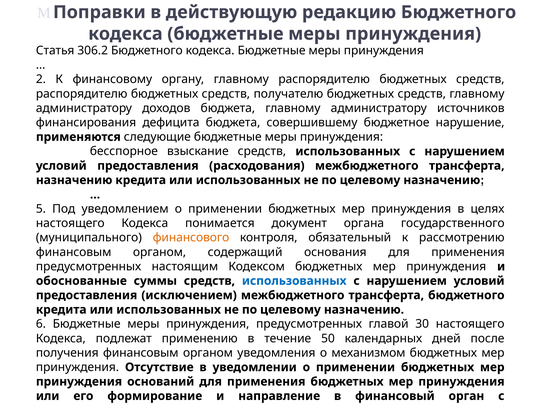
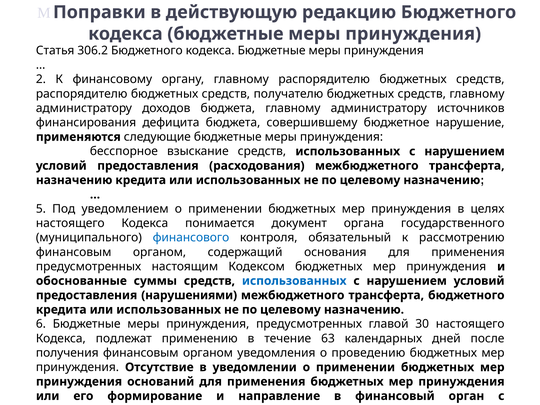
финансового colour: orange -> blue (191, 238)
предоставления исключением: исключением -> нарушениями (189, 295)
50: 50 -> 63 (328, 338)
механизмом: механизмом -> проведению (368, 353)
